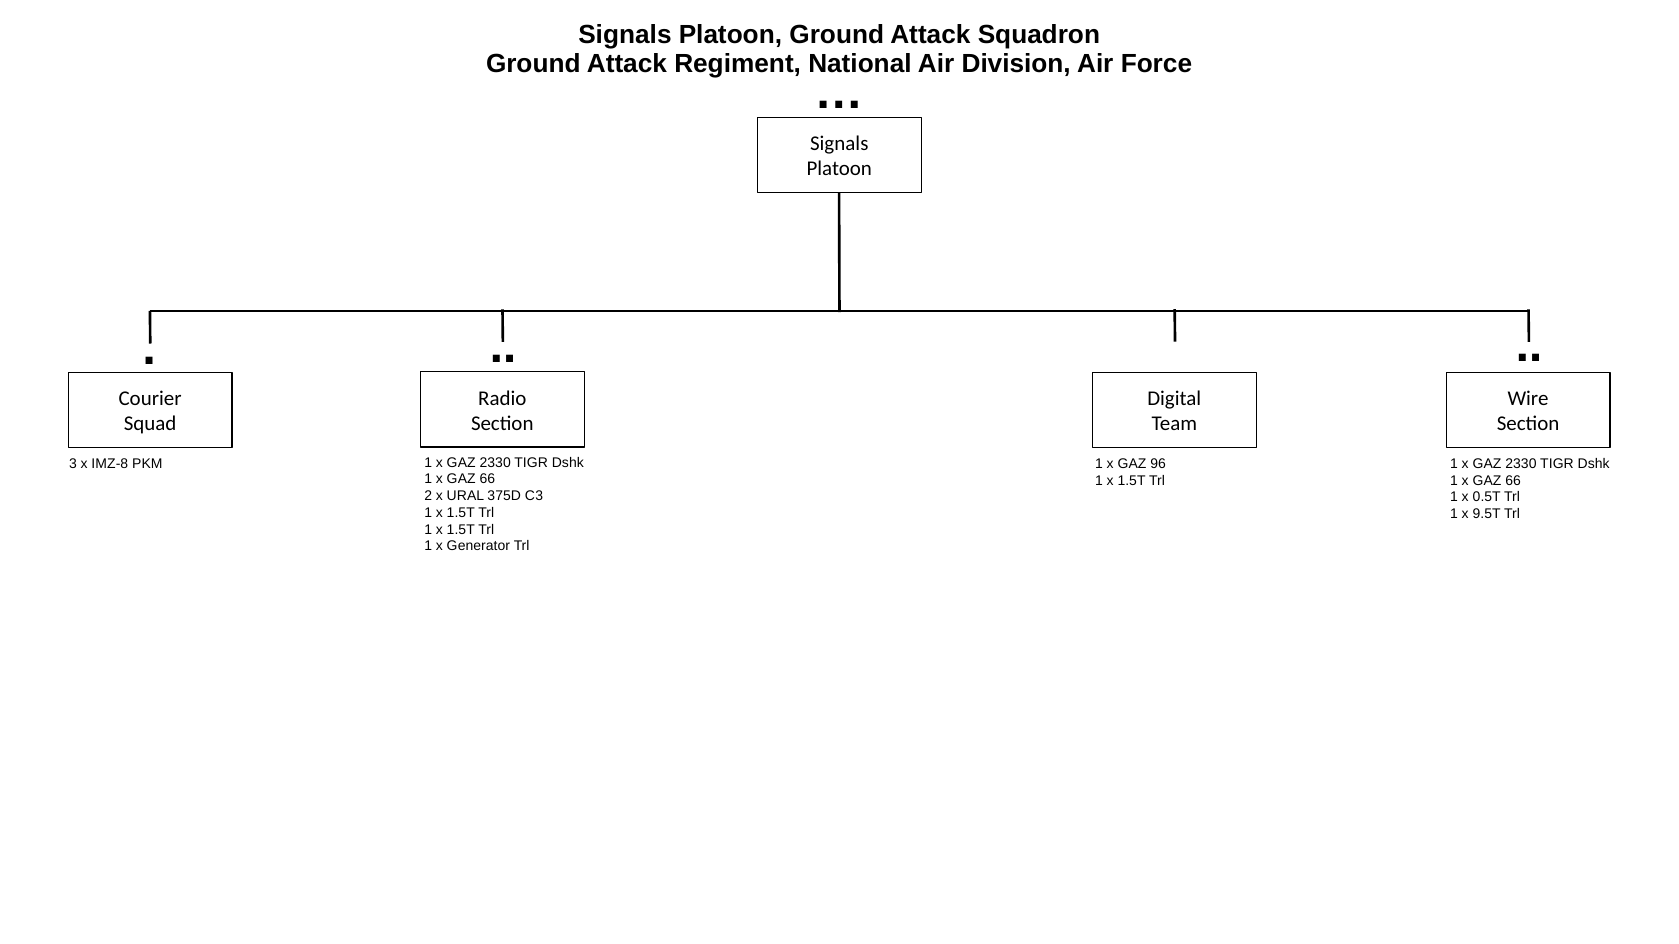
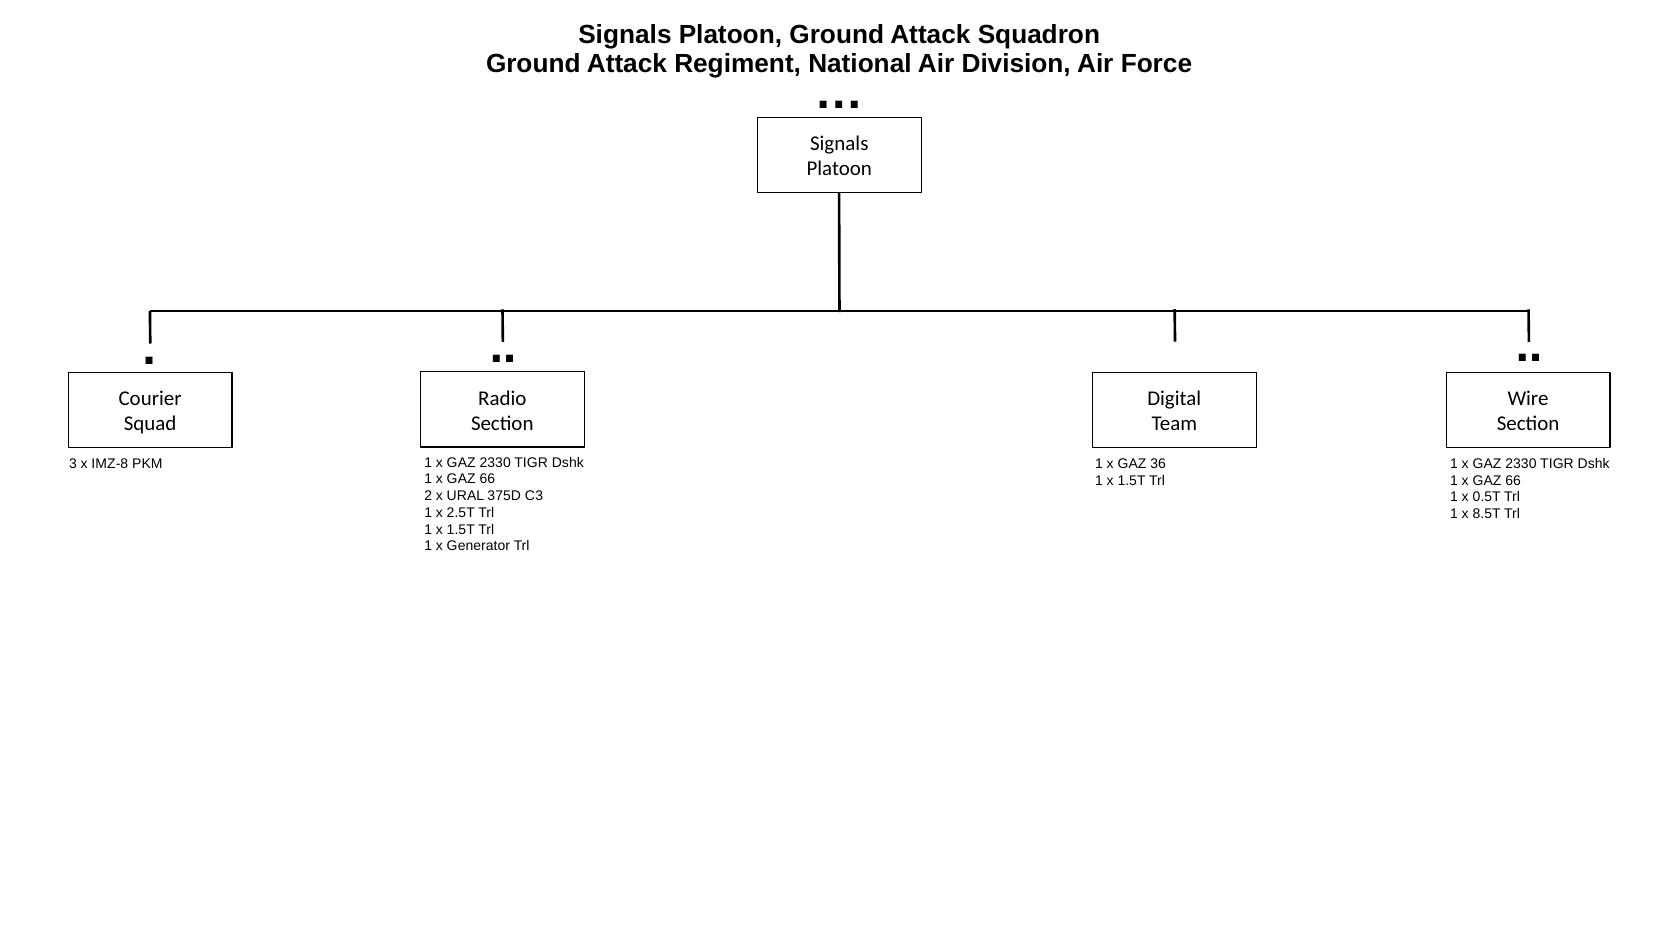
96: 96 -> 36 (1158, 464)
1.5T: 1.5T -> 2.5T (461, 513)
9.5T: 9.5T -> 8.5T (1487, 514)
